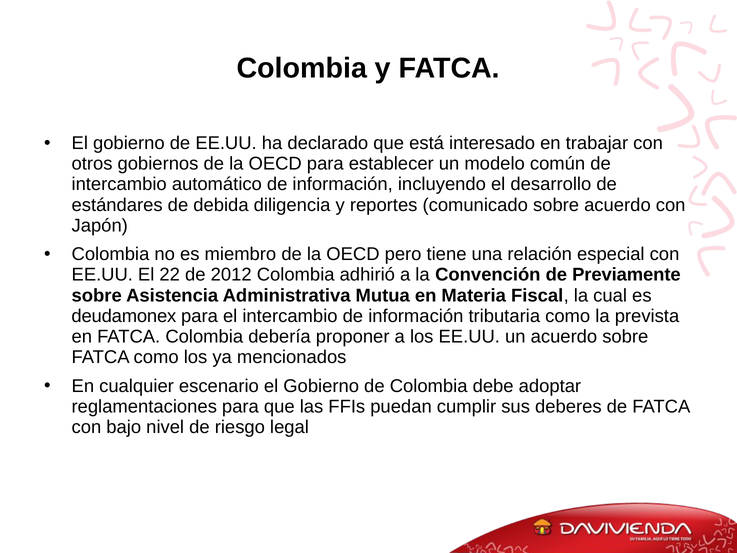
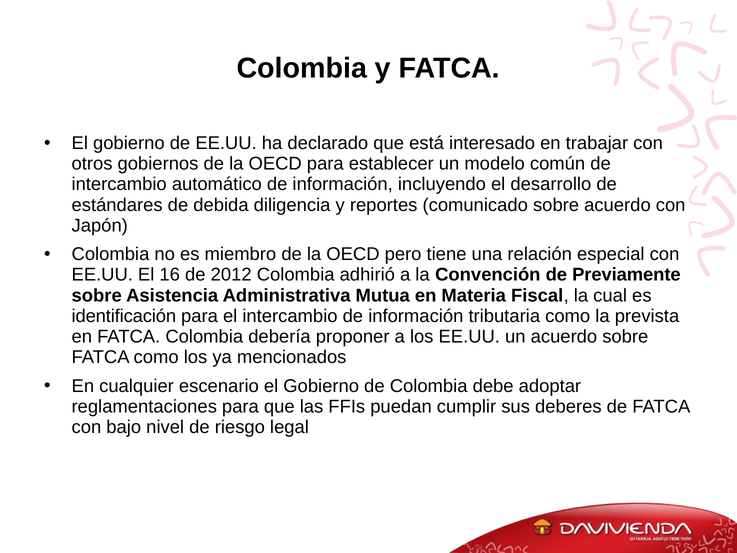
22: 22 -> 16 (170, 275)
deudamonex: deudamonex -> identificación (124, 316)
